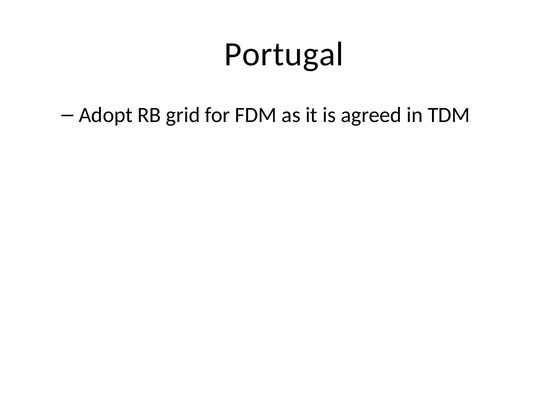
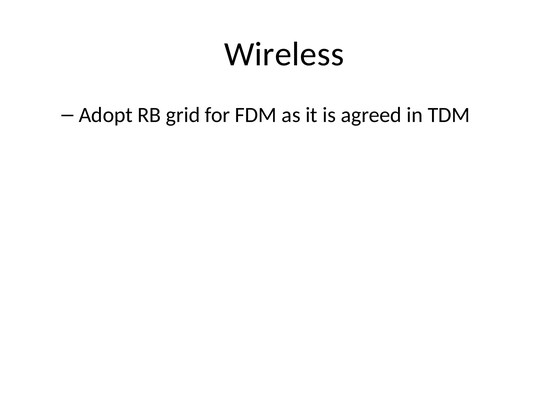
Portugal: Portugal -> Wireless (284, 54)
